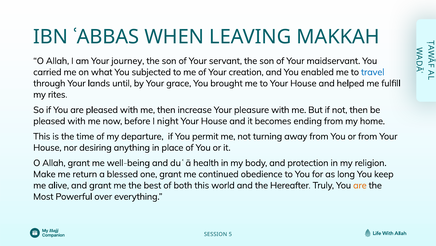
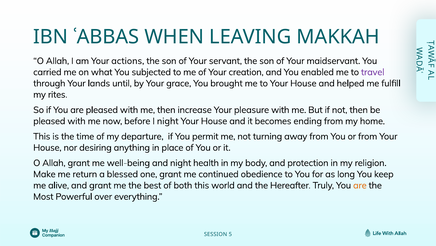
journey: journey -> actions (128, 61)
travel colour: blue -> purple (373, 72)
and duʿā: duʿā -> night (181, 163)
